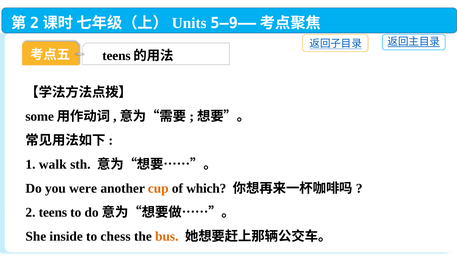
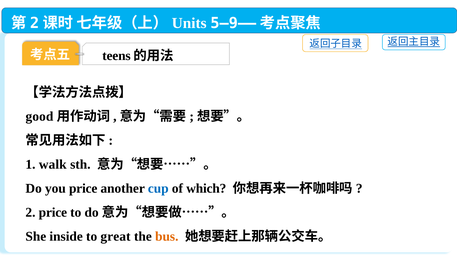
some: some -> good (39, 116)
you were: were -> price (83, 188)
cup colour: orange -> blue (158, 188)
2 teens: teens -> price (53, 212)
chess: chess -> great (116, 236)
